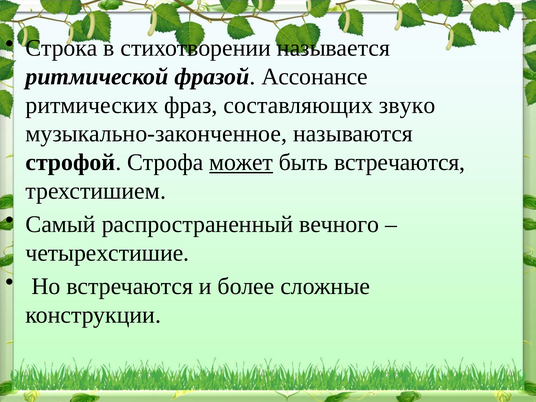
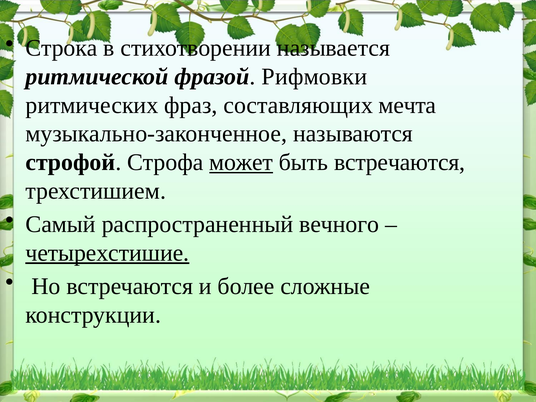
Ассонансе: Ассонансе -> Рифмовки (314, 77)
звуко: звуко -> мечта (407, 105)
четырехстишие underline: none -> present (107, 253)
